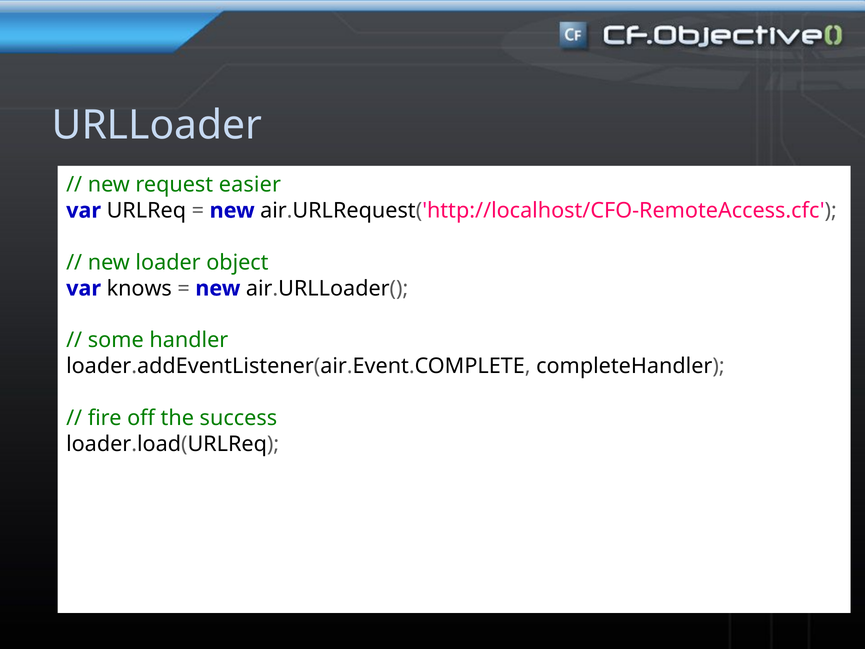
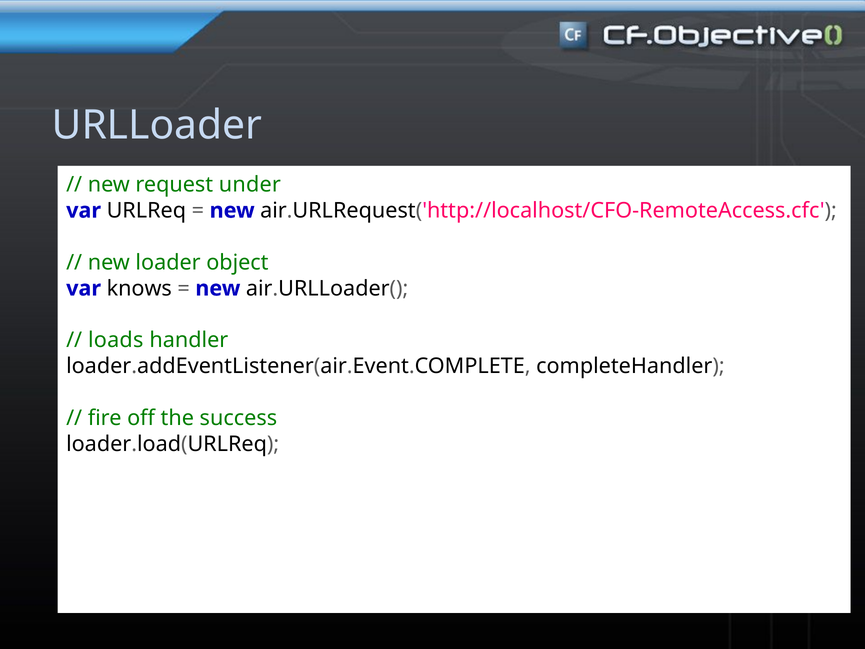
easier: easier -> under (250, 185)
some: some -> loads (116, 340)
